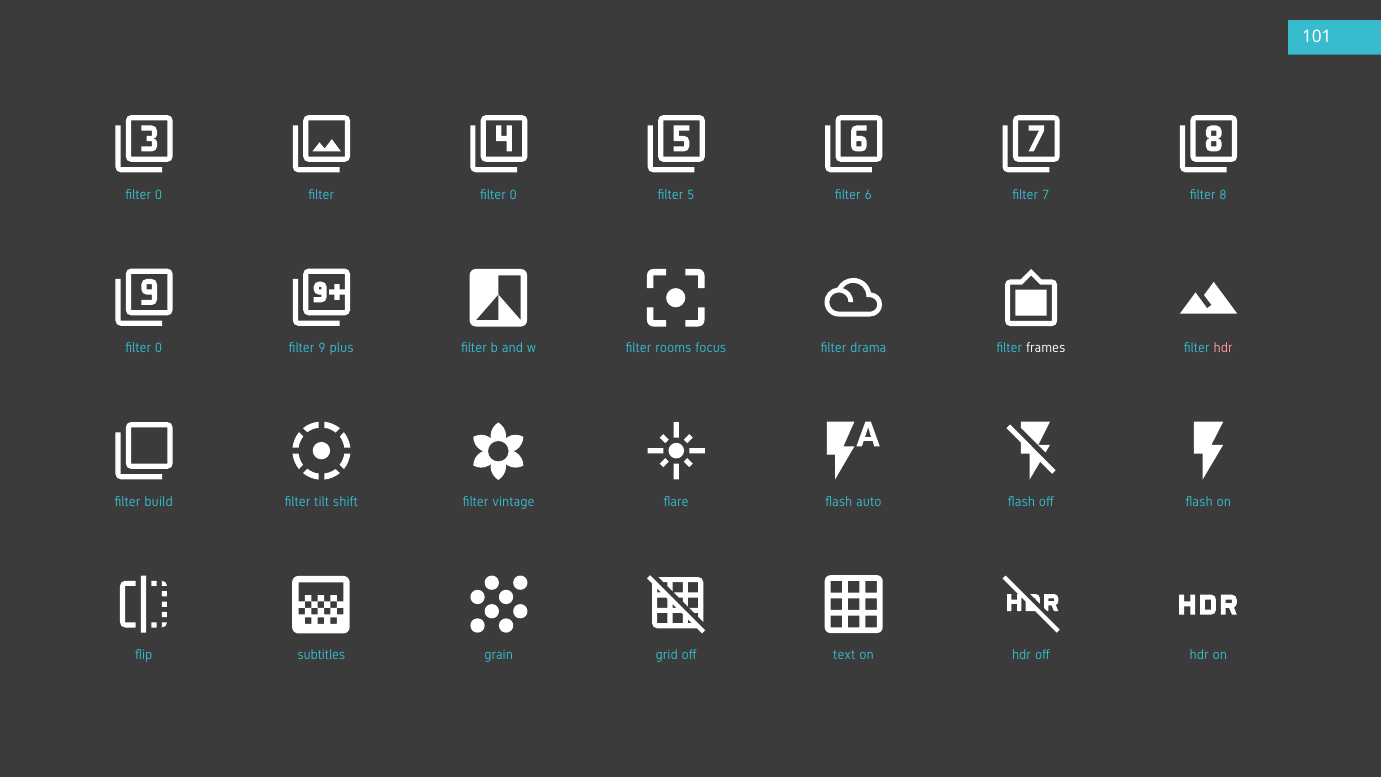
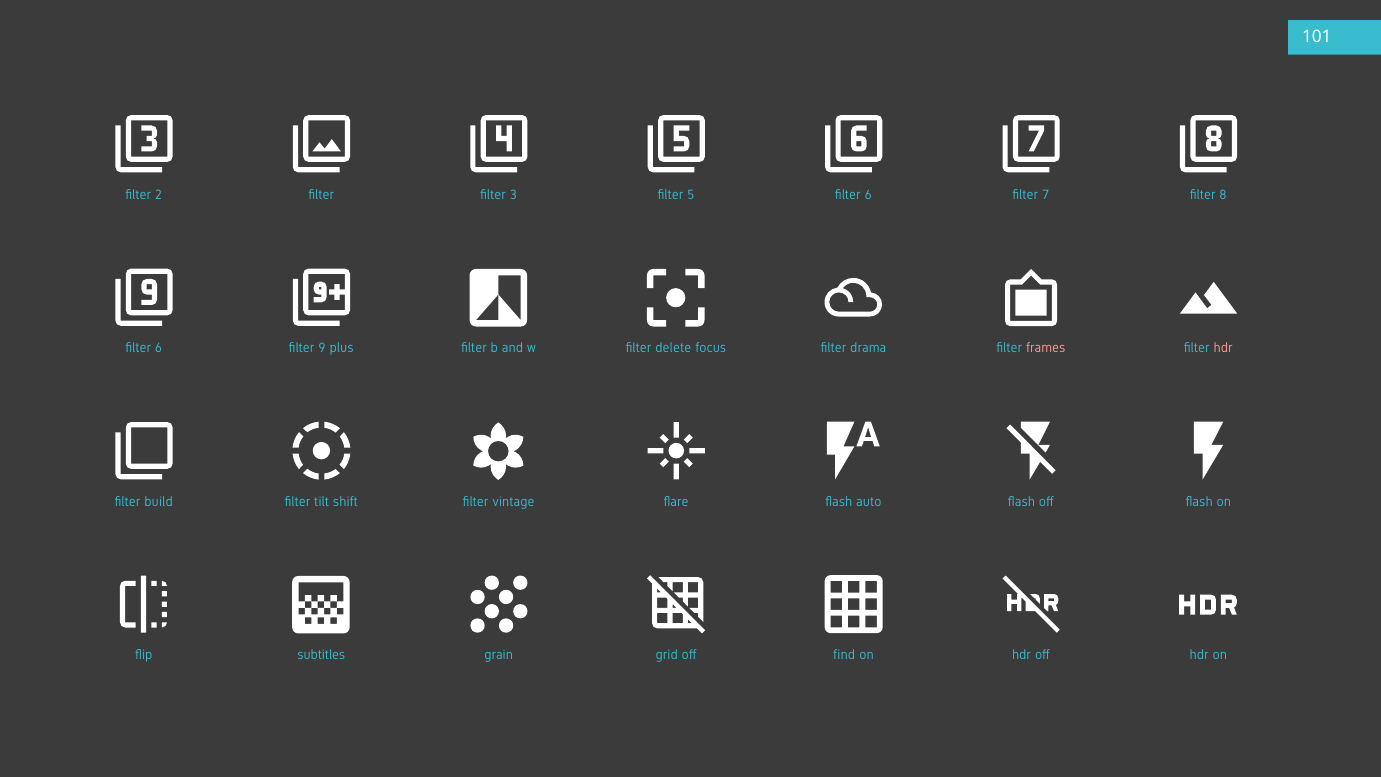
0: 0 -> 2 (159, 195)
filter filter 0: 0 -> 3 (513, 195)
0: 0 -> 6 (159, 348)
rooms: rooms -> delete (673, 348)
frames colour: white -> pink (1046, 348)
text: text -> find (844, 655)
